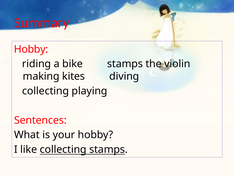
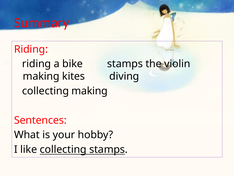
Hobby: Hobby -> Riding (31, 49)
collecting playing: playing -> making (90, 91)
